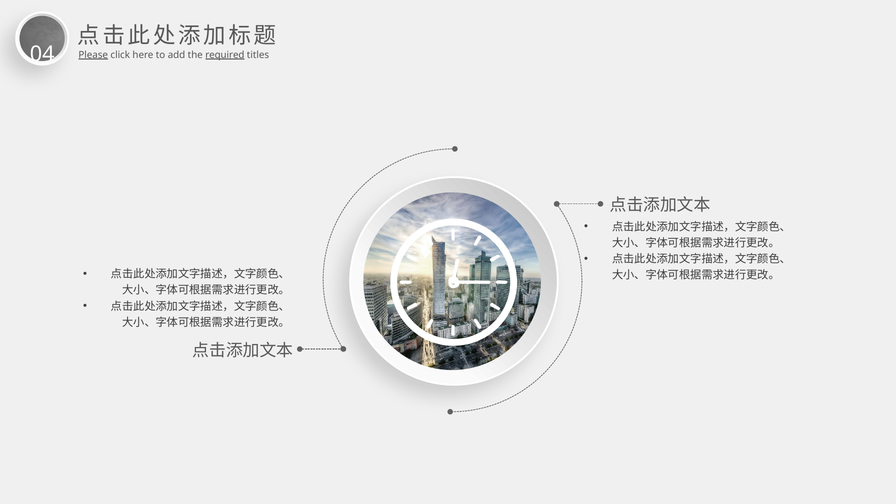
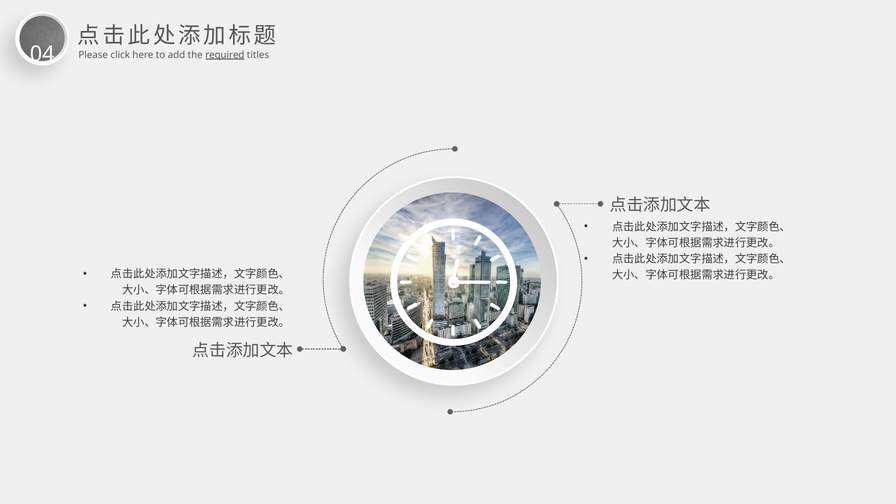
Please underline: present -> none (93, 55)
